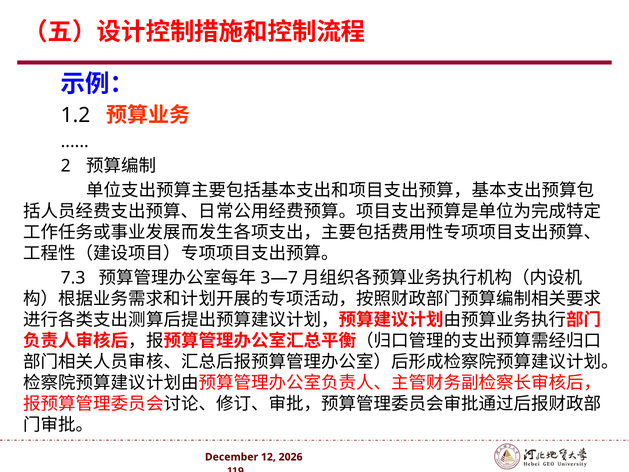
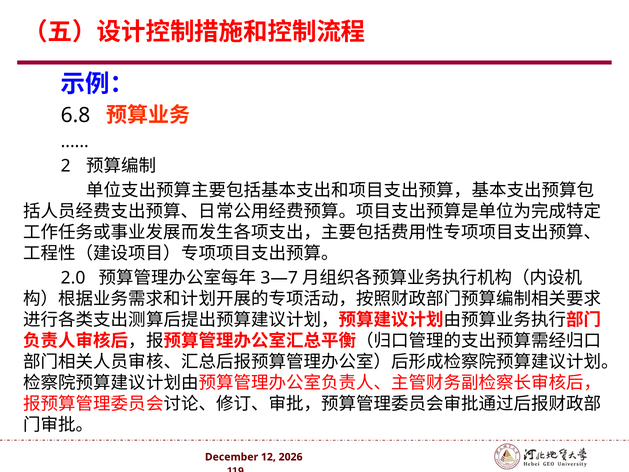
1.2: 1.2 -> 6.8 (76, 115)
7.3: 7.3 -> 2.0 (73, 278)
